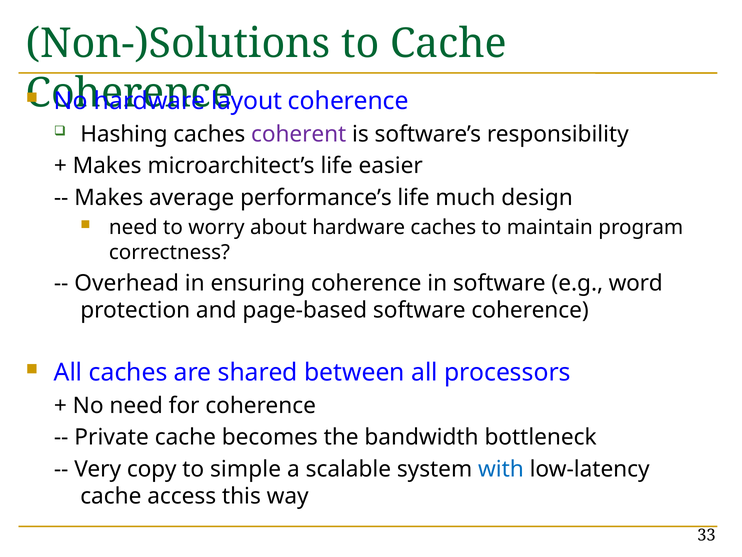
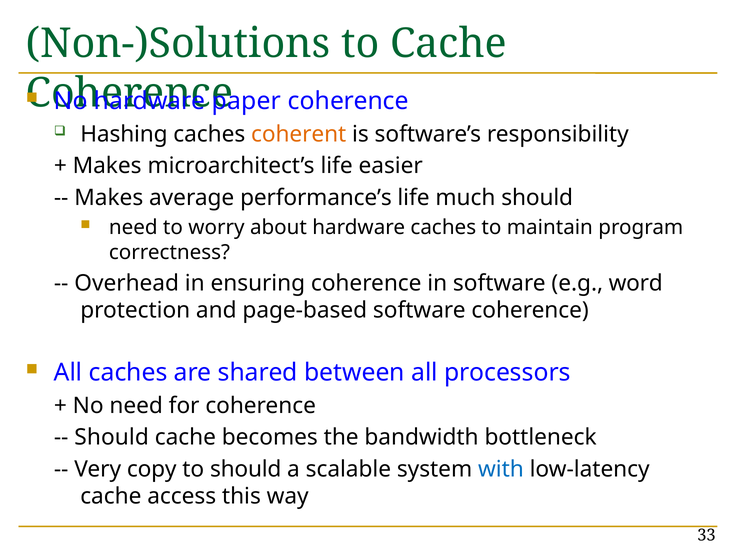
layout: layout -> paper (246, 101)
coherent colour: purple -> orange (299, 134)
much design: design -> should (537, 197)
Private: Private -> Should (112, 437)
to simple: simple -> should (246, 469)
